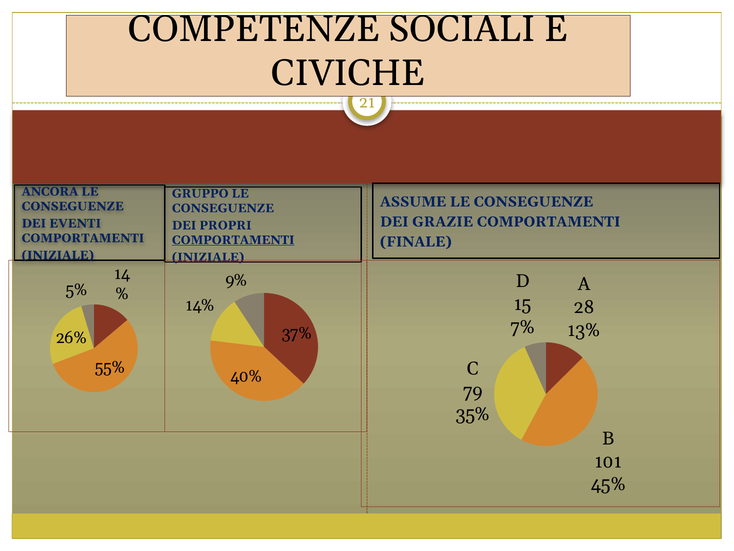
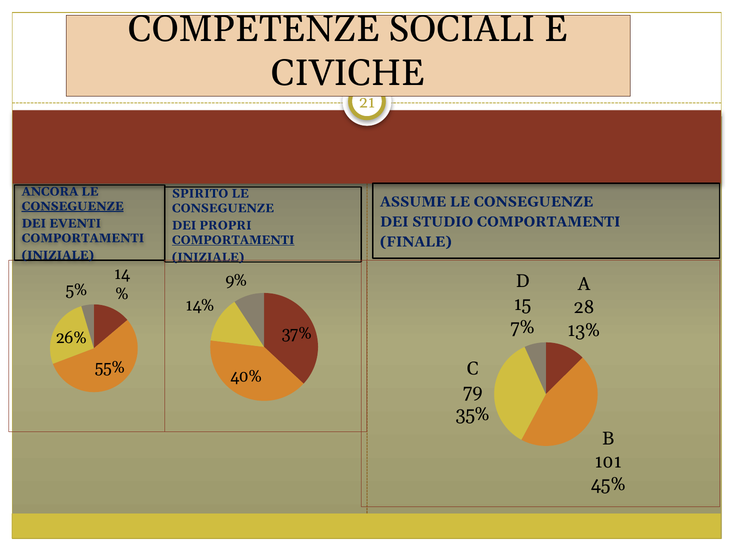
GRUPPO: GRUPPO -> SPIRITO (200, 193)
CONSEGUENZE underline: none -> present (73, 206)
GRAZIE: GRAZIE -> STUDIO (443, 222)
